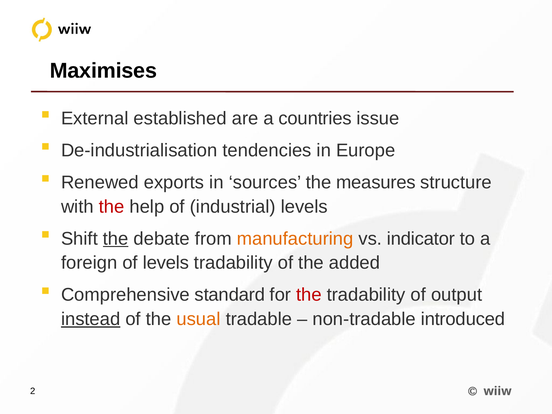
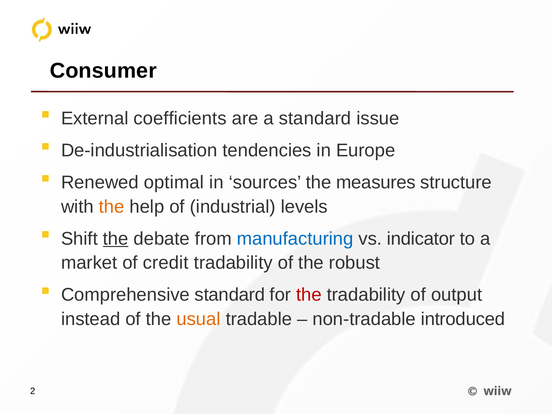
Maximises: Maximises -> Consumer (103, 71)
established: established -> coefficients (180, 119)
a countries: countries -> standard (315, 119)
exports: exports -> optimal (174, 182)
the colour: red -> orange (112, 207)
manufacturing colour: orange -> blue (295, 239)
foreign: foreign -> market (89, 263)
of levels: levels -> credit (166, 263)
added: added -> robust (354, 263)
instead underline: present -> none (91, 319)
